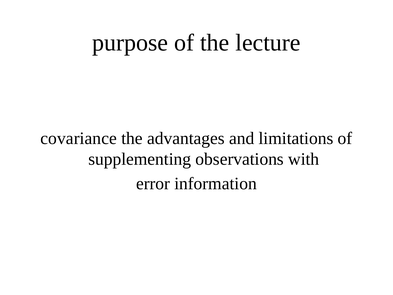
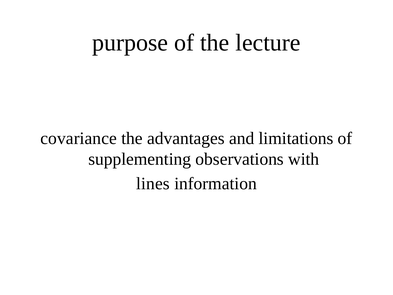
error: error -> lines (153, 184)
